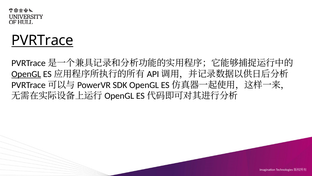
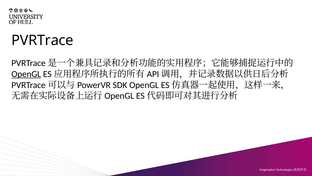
PVRTrace underline: present -> none (42, 40)
